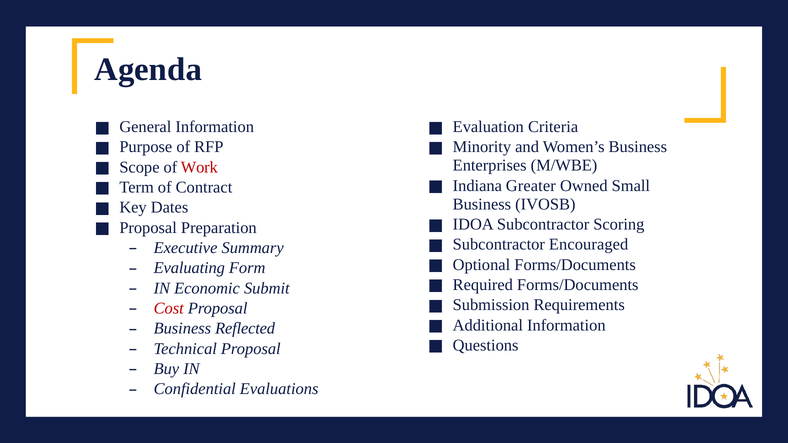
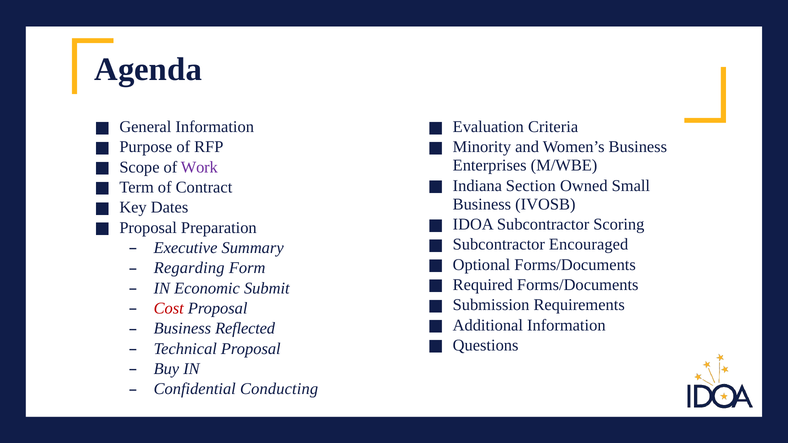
Work colour: red -> purple (199, 167)
Greater: Greater -> Section (531, 186)
Evaluating: Evaluating -> Regarding (189, 268)
Evaluations: Evaluations -> Conducting (279, 389)
